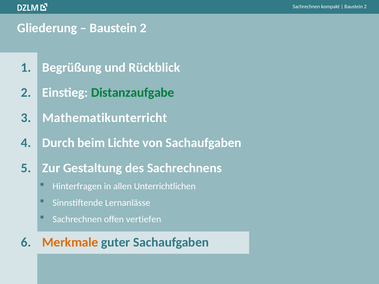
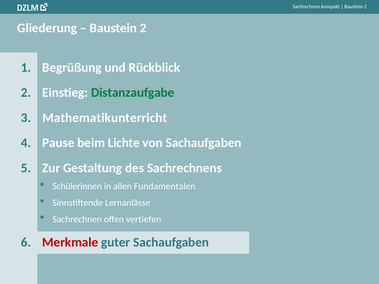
Durch: Durch -> Pause (58, 143)
Hinterfragen: Hinterfragen -> Schülerinnen (77, 186)
Unterrichtlichen: Unterrichtlichen -> Fundamentalen (165, 186)
Merkmale colour: orange -> red (70, 243)
